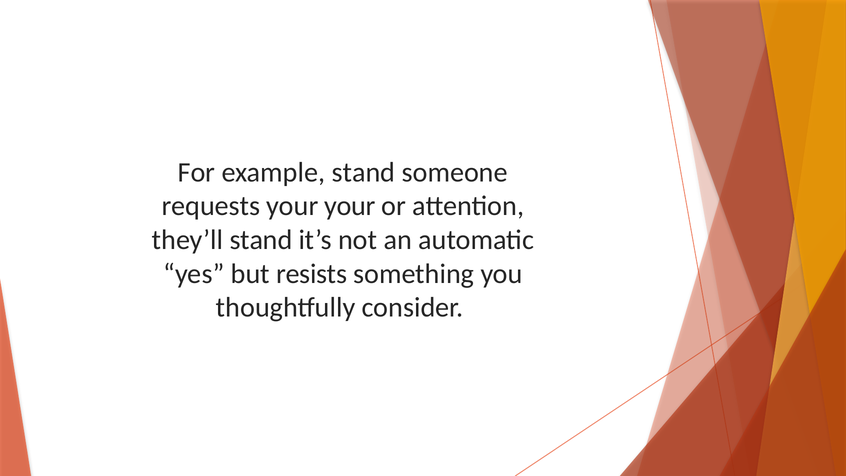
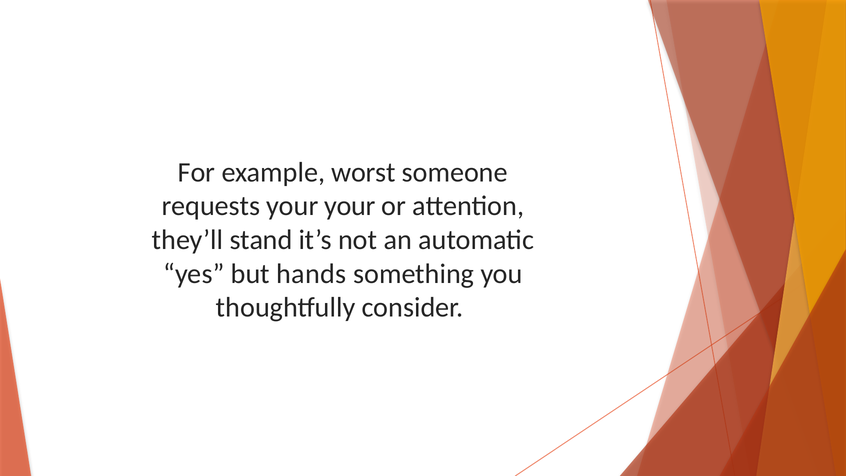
example stand: stand -> worst (364, 172)
resists: resists -> hands (311, 274)
